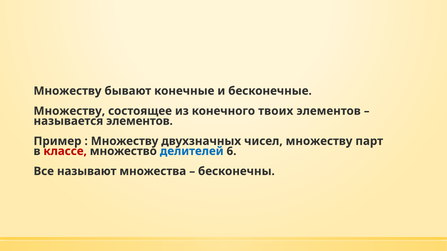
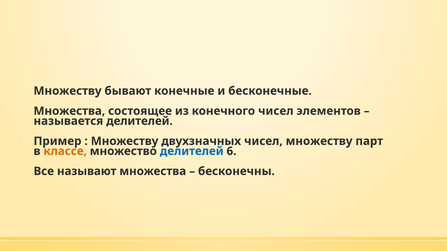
Множеству: Множеству -> Множества (69, 111)
конечного твоих: твоих -> чисел (276, 111)
называется элементов: элементов -> делителей (139, 121)
классе colour: red -> orange (65, 151)
